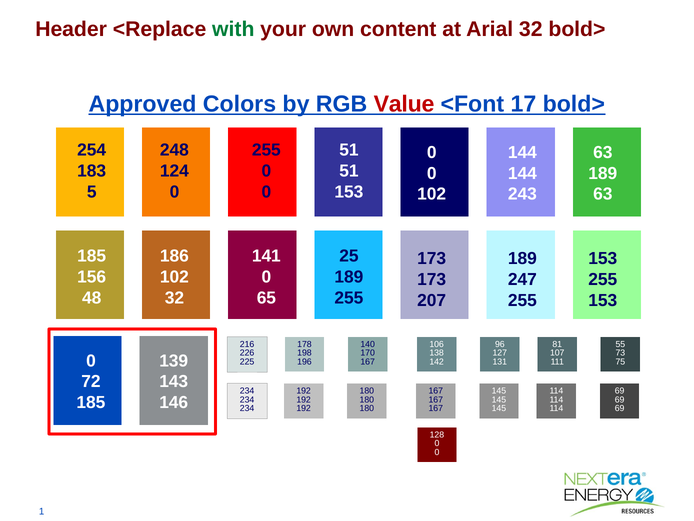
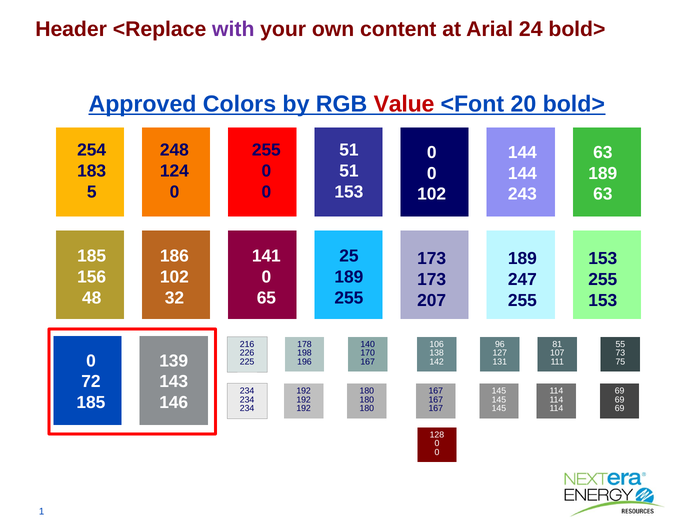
with colour: green -> purple (233, 29)
Arial 32: 32 -> 24 (531, 29)
17: 17 -> 20 (523, 104)
